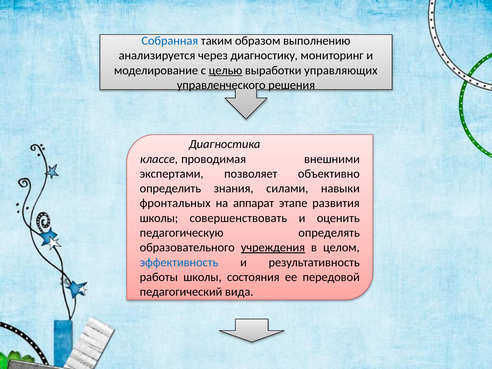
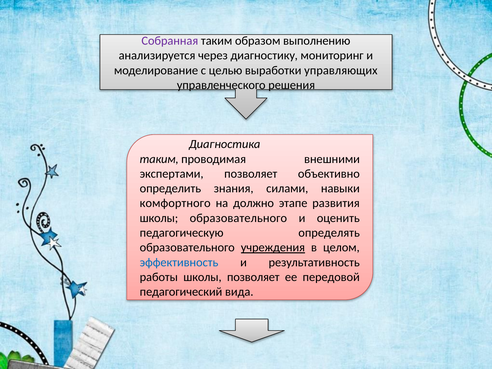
Собранная colour: blue -> purple (170, 41)
целью underline: present -> none (226, 70)
классе: классе -> таким (159, 159)
фронтальных: фронтальных -> комфортного (175, 203)
аппарат: аппарат -> должно (254, 203)
школы совершенствовать: совершенствовать -> образовательного (238, 218)
школы состояния: состояния -> позволяет (253, 277)
